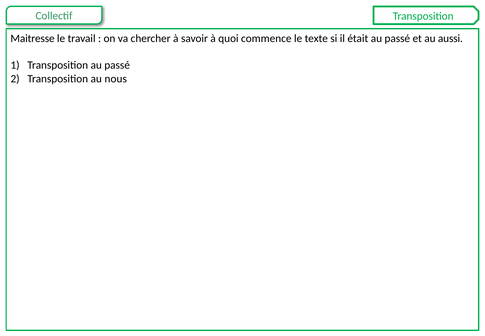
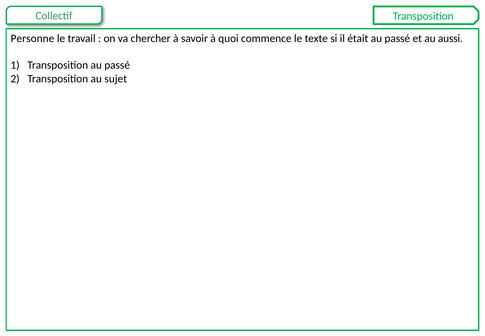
Maitresse: Maitresse -> Personne (32, 38)
nous: nous -> sujet (116, 79)
